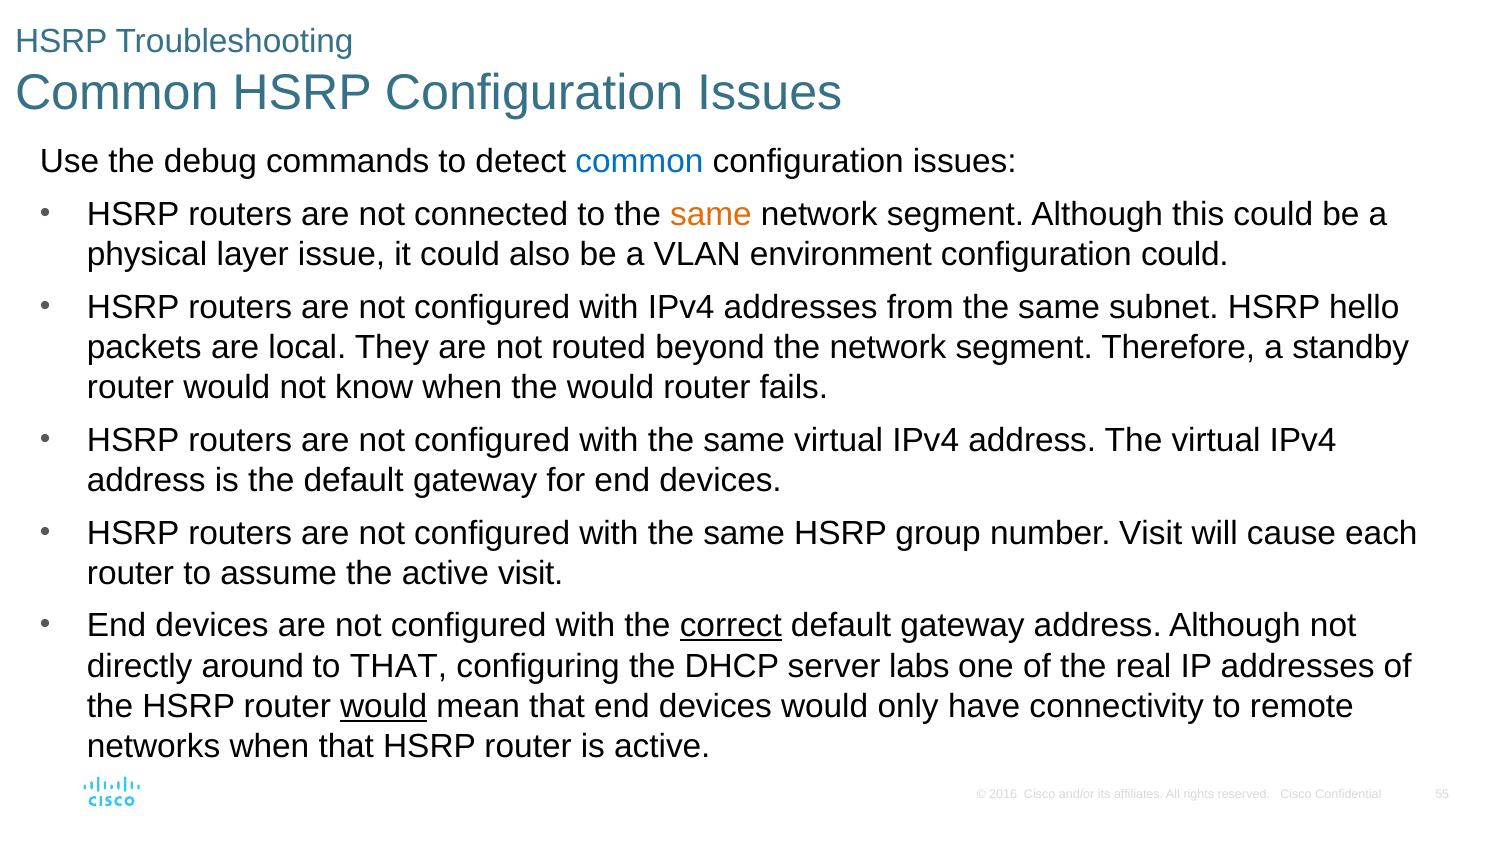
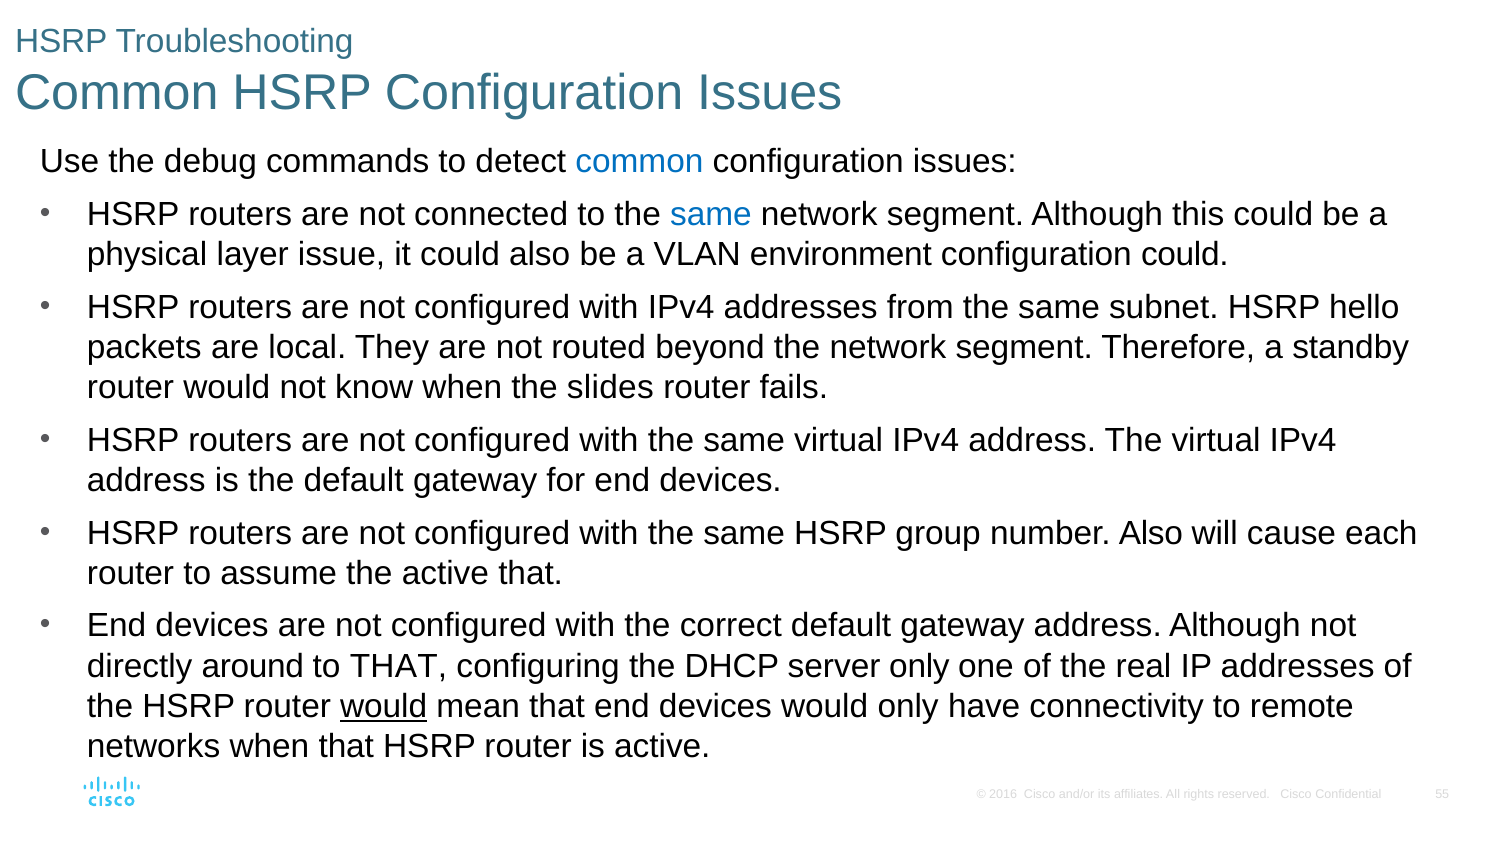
same colour: orange -> blue (711, 214)
the would: would -> slides (610, 388)
number Visit: Visit -> Also (1151, 533)
active visit: visit -> that (531, 573)
correct underline: present -> none (731, 626)
server labs: labs -> only (919, 666)
